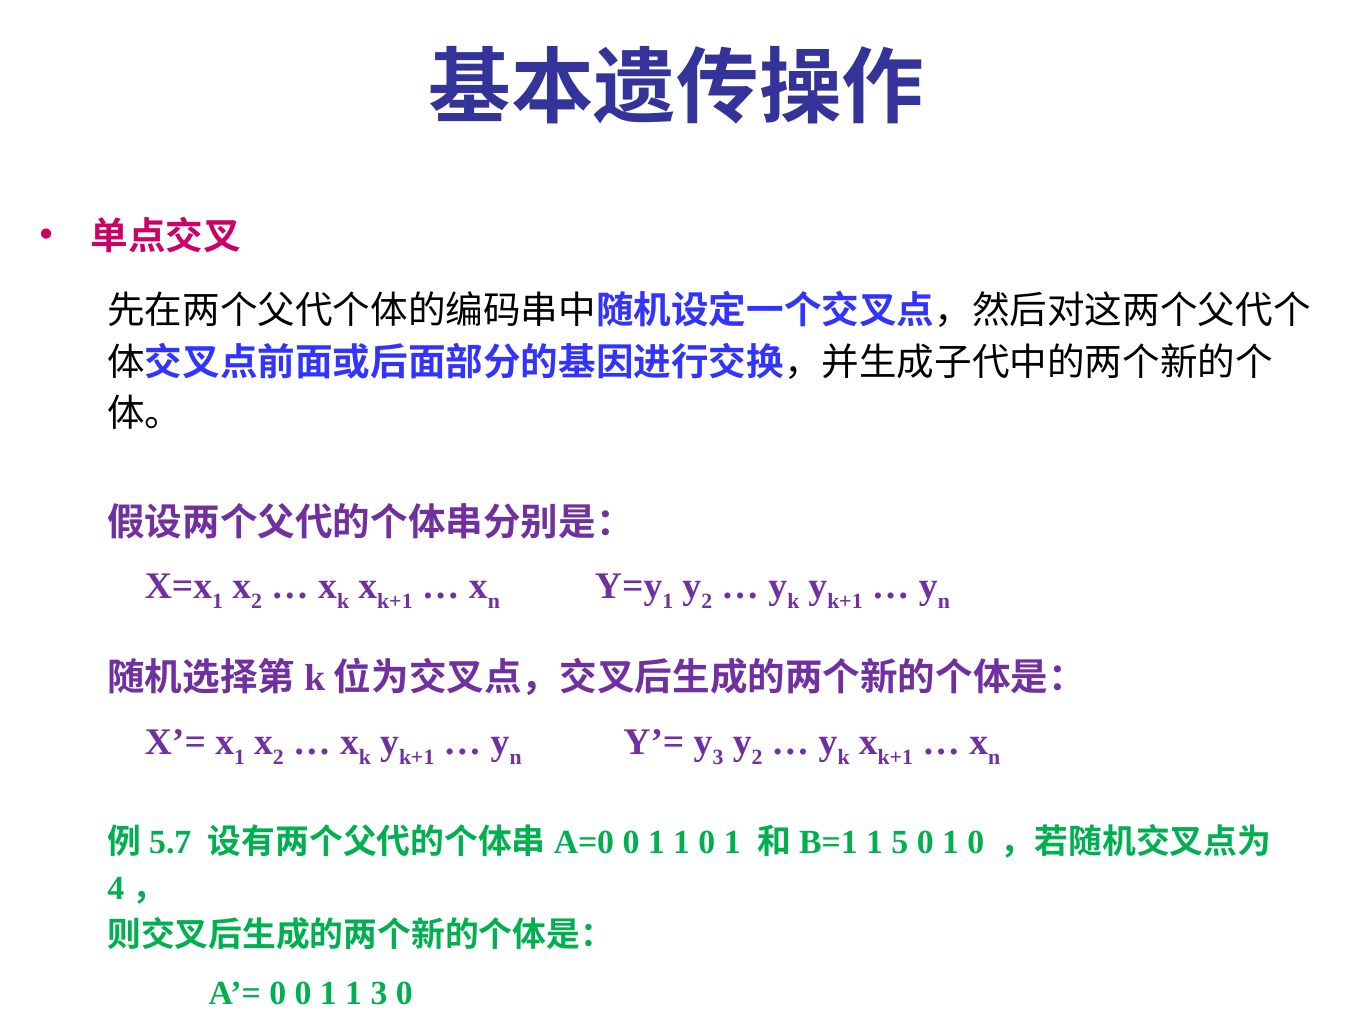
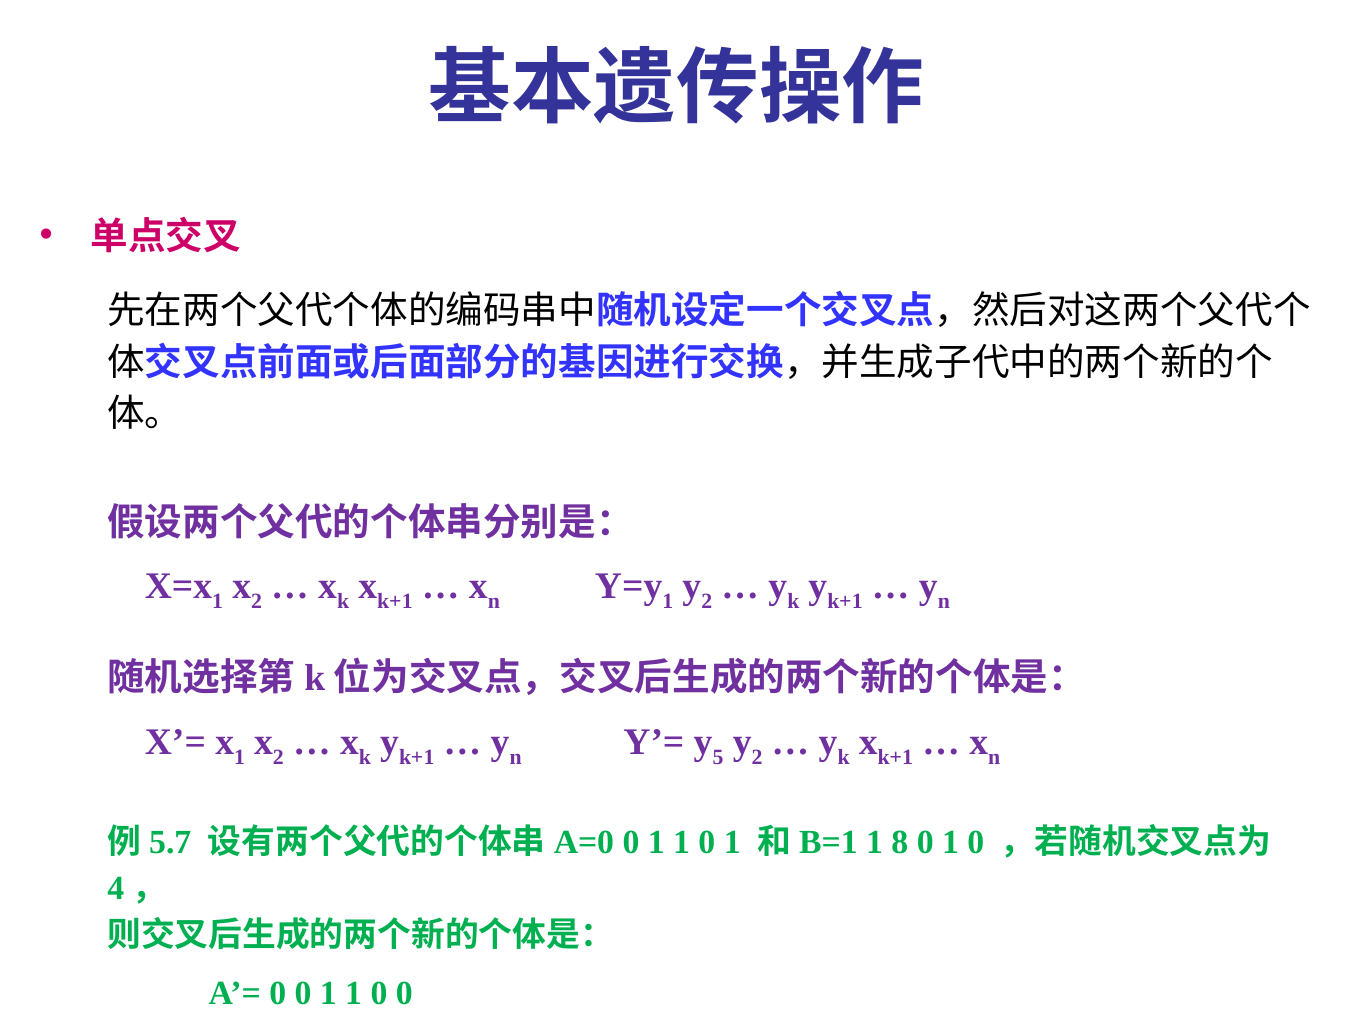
3: 3 -> 5 (718, 757)
5: 5 -> 8 (900, 842)
3: 3 -> 0 (379, 993)
